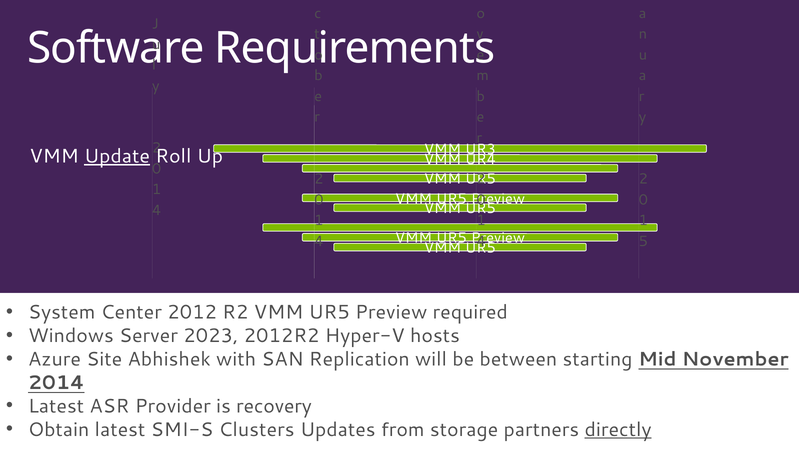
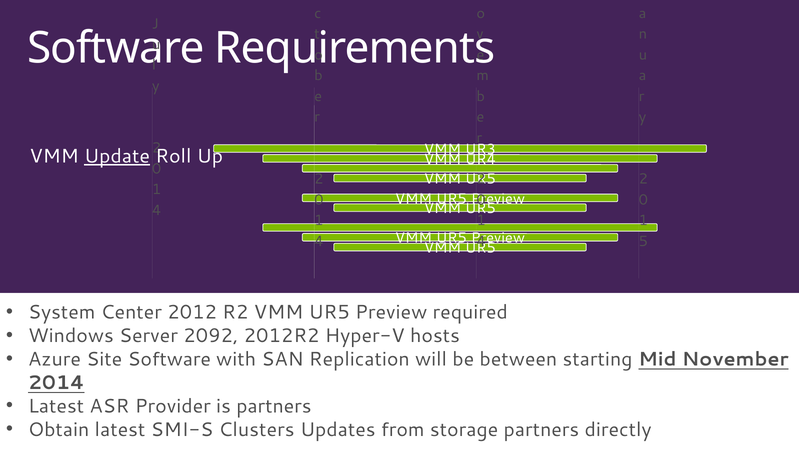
2023: 2023 -> 2092 (211, 336)
Site Abhishek: Abhishek -> Software (169, 359)
is recovery: recovery -> partners (274, 406)
directly underline: present -> none (618, 430)
